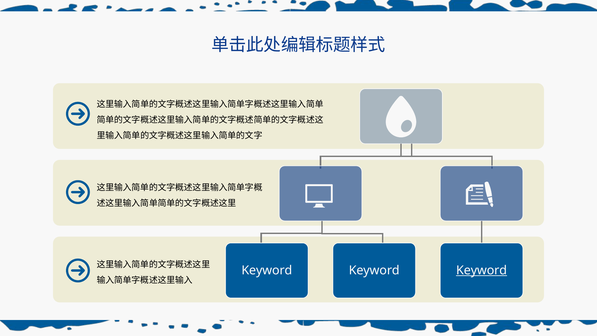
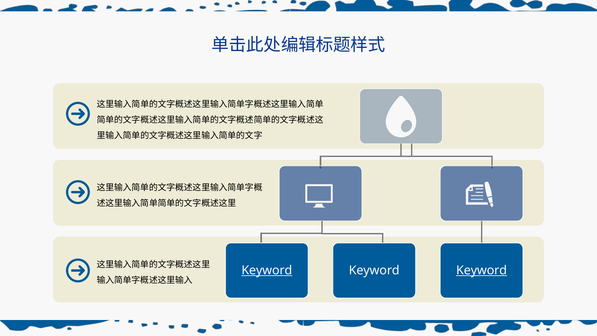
Keyword underline: none -> present (267, 270)
